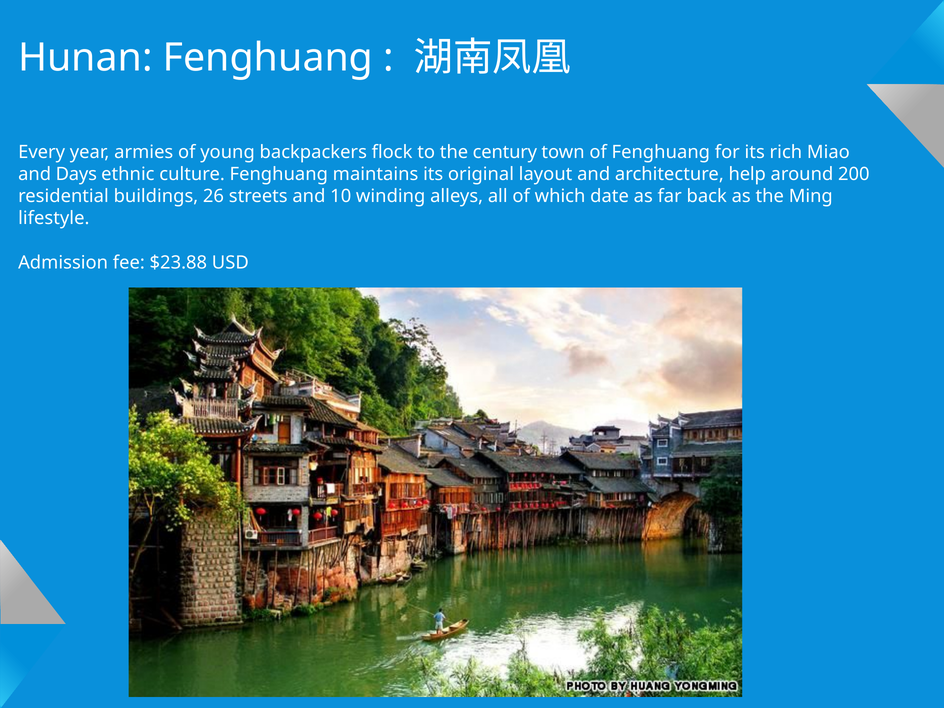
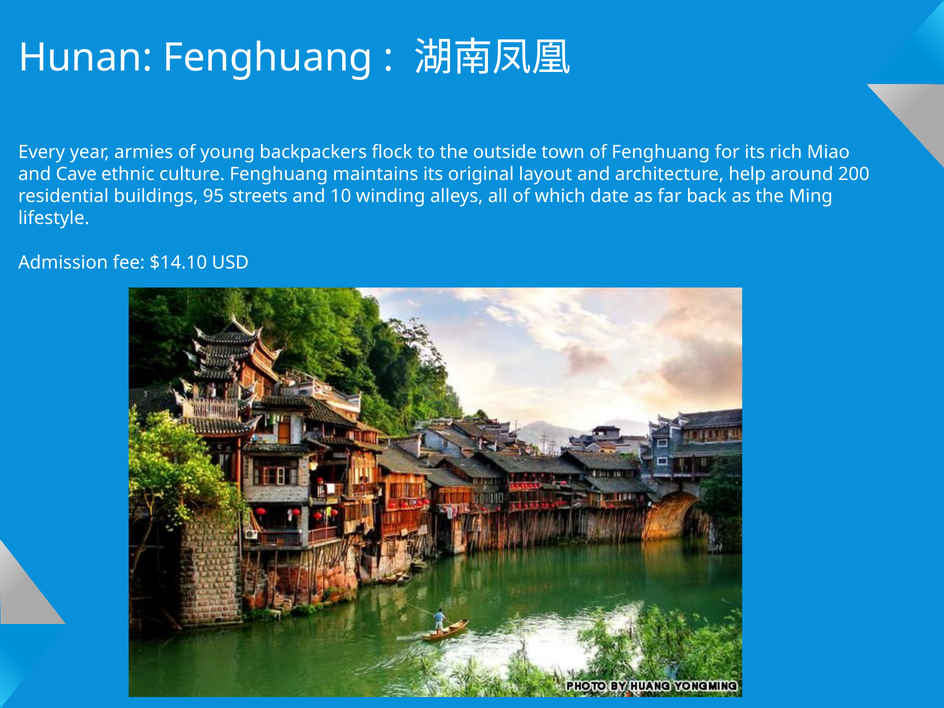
century: century -> outside (505, 152)
Days: Days -> Cave (76, 174)
26: 26 -> 95 (213, 196)
$23.88: $23.88 -> $14.10 (178, 262)
